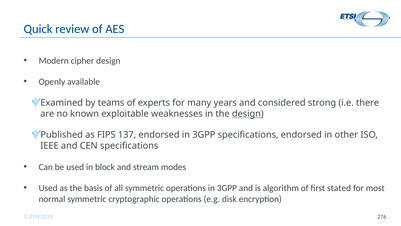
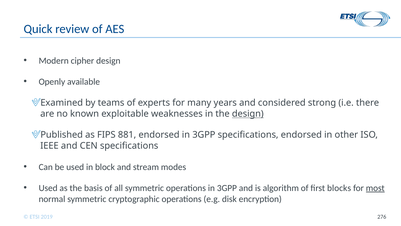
137: 137 -> 881 (127, 135)
stated: stated -> blocks (339, 188)
most underline: none -> present (375, 188)
